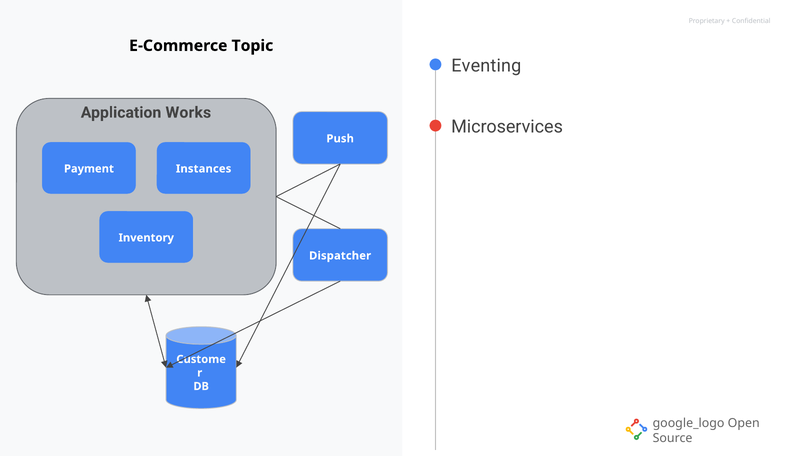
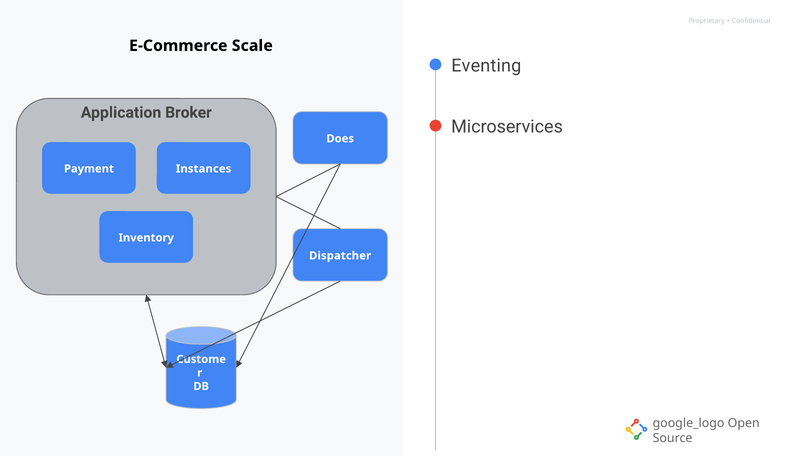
Topic: Topic -> Scale (252, 46)
Works: Works -> Broker (188, 113)
Push: Push -> Does (340, 139)
